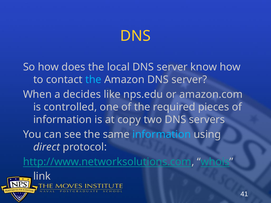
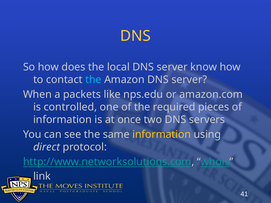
decides: decides -> packets (82, 95)
copy: copy -> once (129, 120)
information colour: light blue -> yellow (162, 135)
